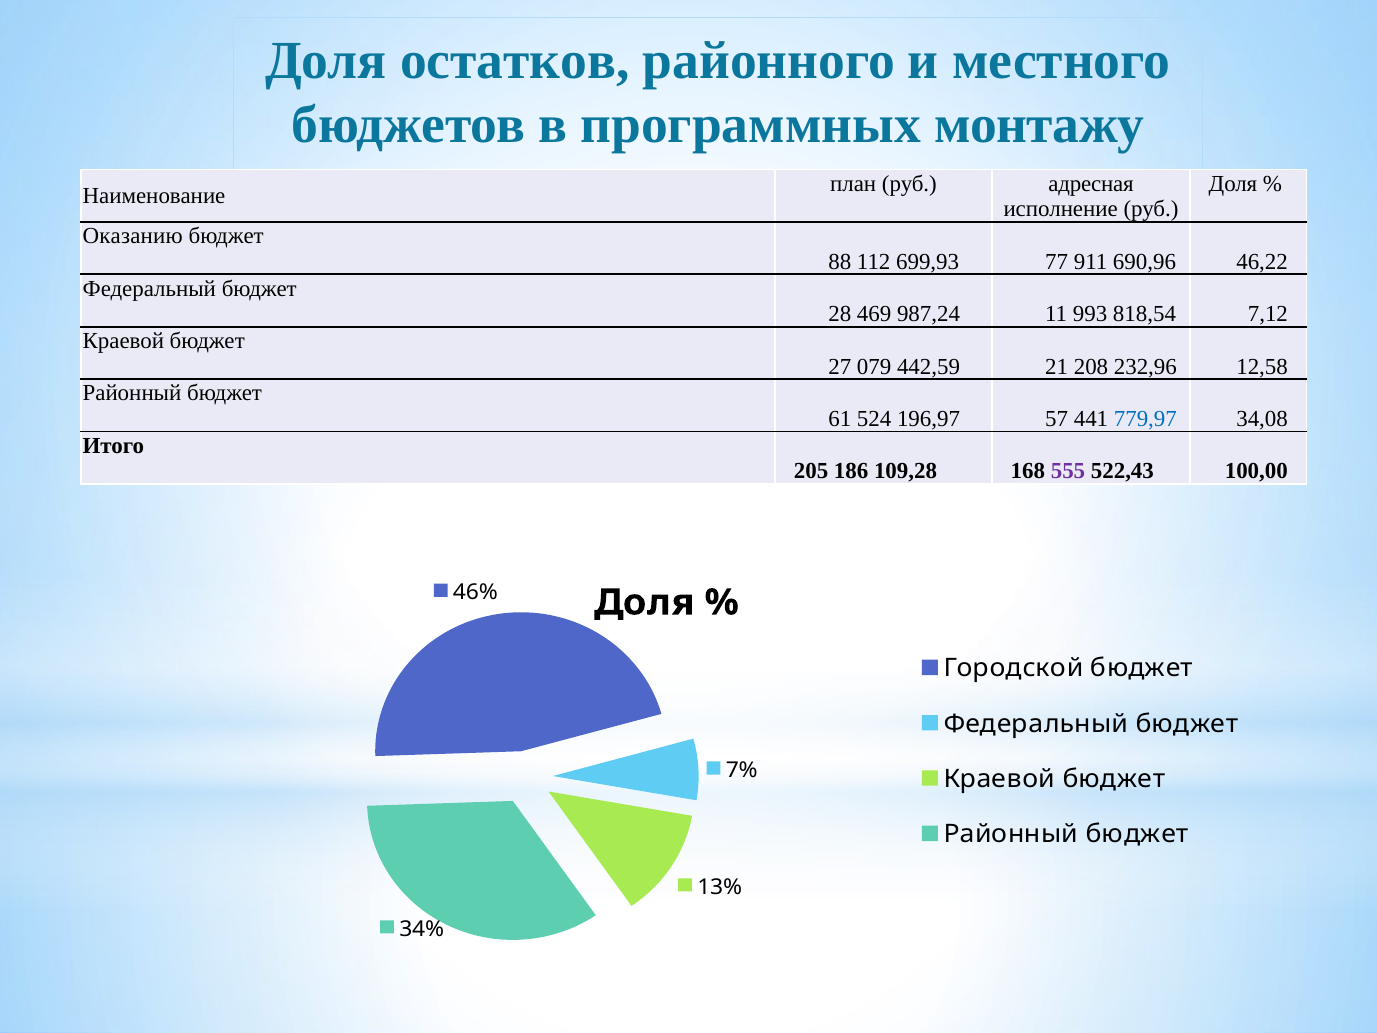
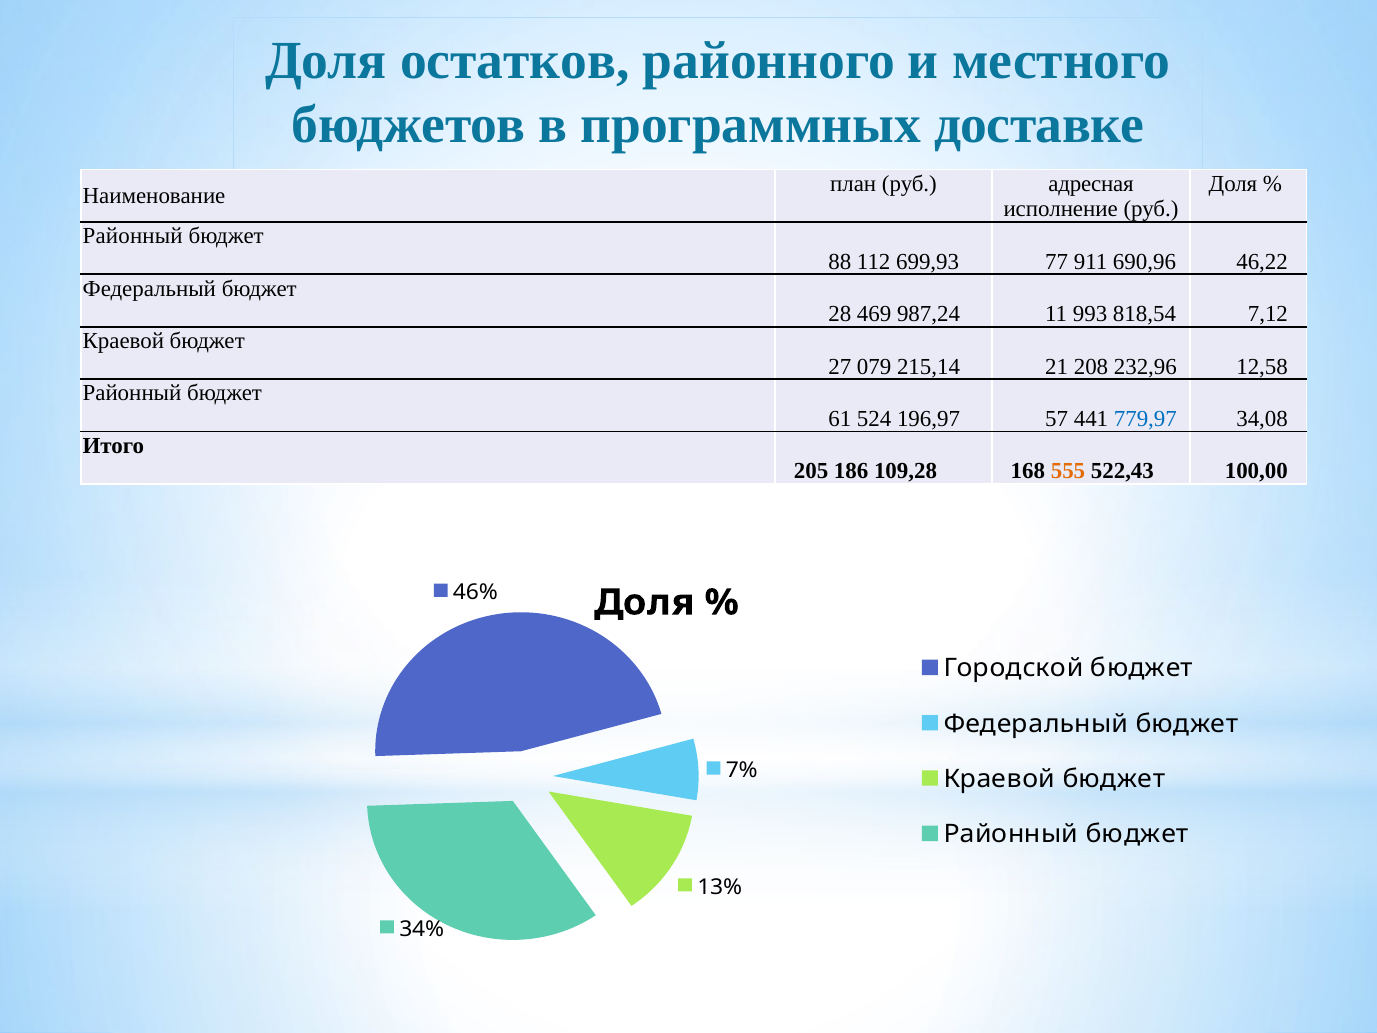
монтажу: монтажу -> доставке (1039, 125)
Оказанию: Оказанию -> Районный (133, 236)
442,59: 442,59 -> 215,14 (929, 366)
555 colour: purple -> orange (1068, 471)
